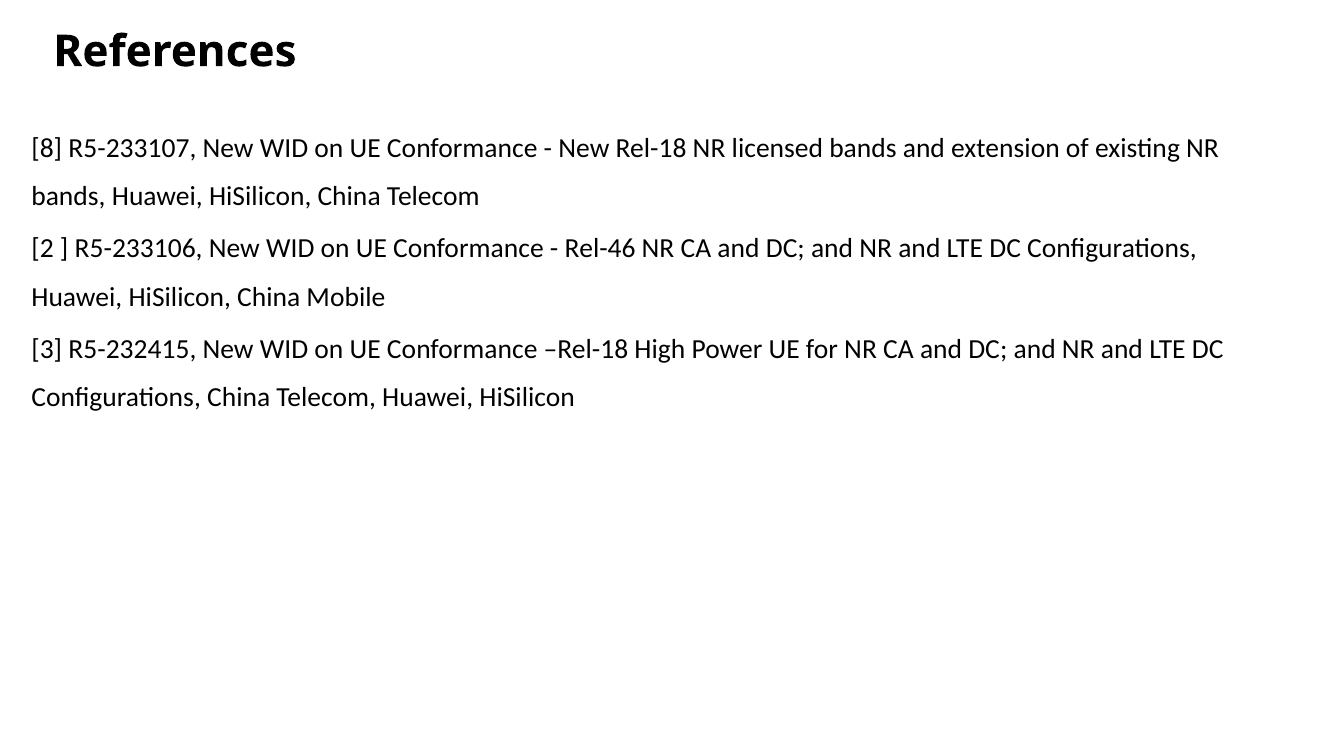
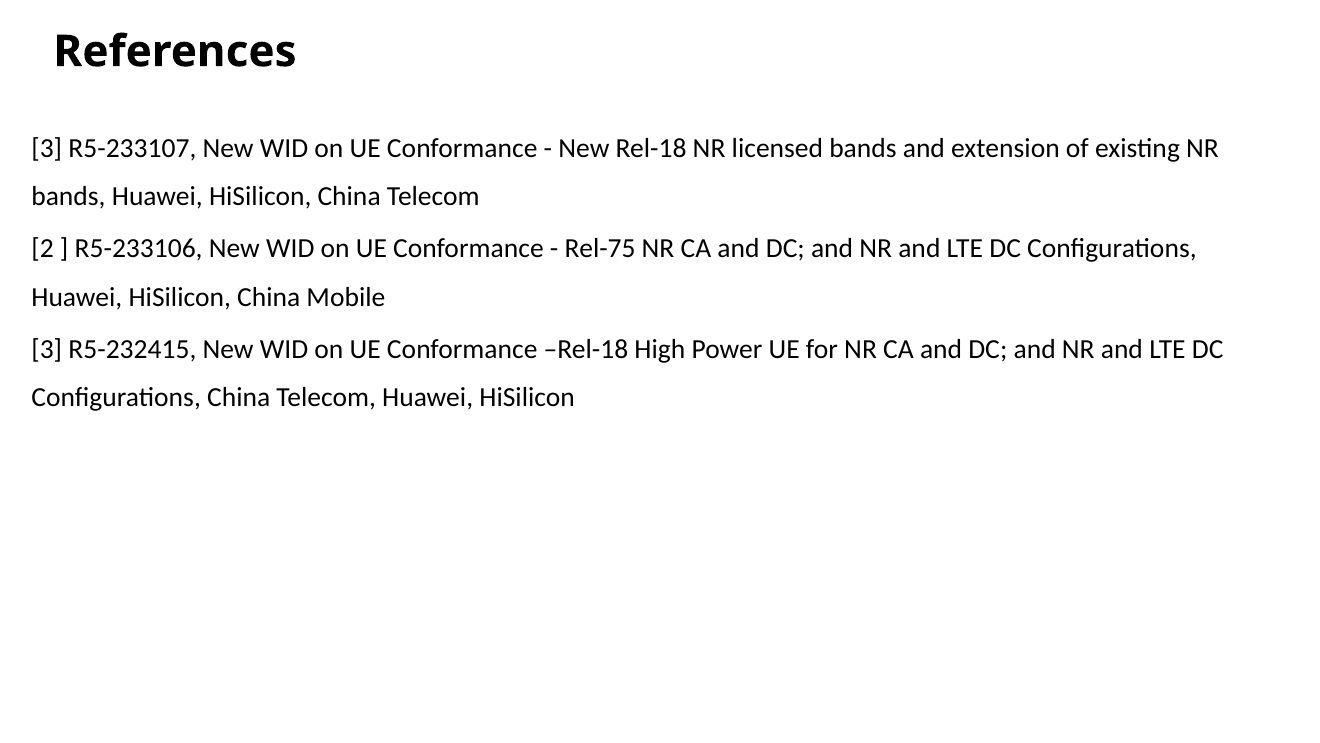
8: 8 -> 3 (47, 148)
Rel-46: Rel-46 -> Rel-75 (600, 249)
